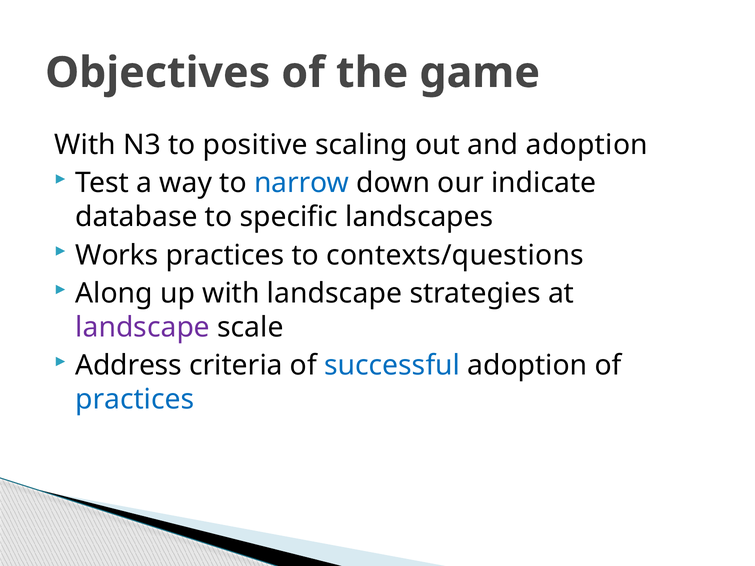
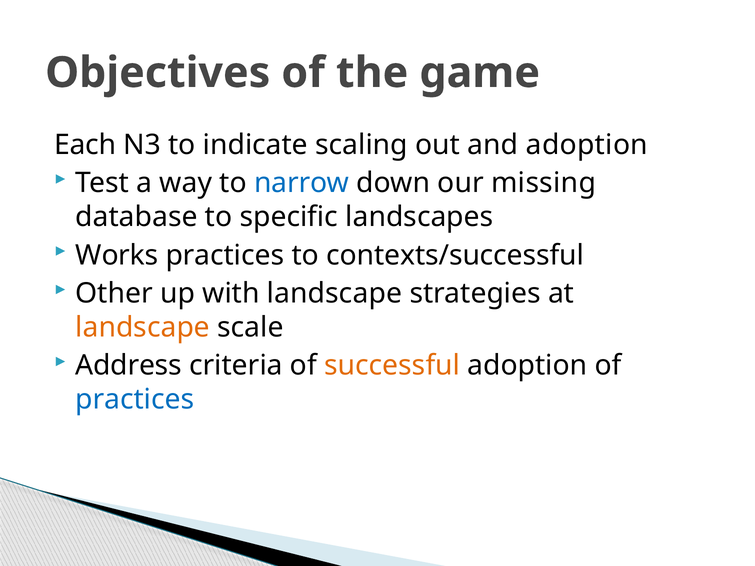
With: With -> Each (85, 145)
positive: positive -> indicate (255, 145)
indicate: indicate -> missing (544, 183)
contexts/questions: contexts/questions -> contexts/successful (455, 255)
Along: Along -> Other (114, 294)
landscape colour: purple -> orange (143, 328)
successful colour: blue -> orange (392, 366)
